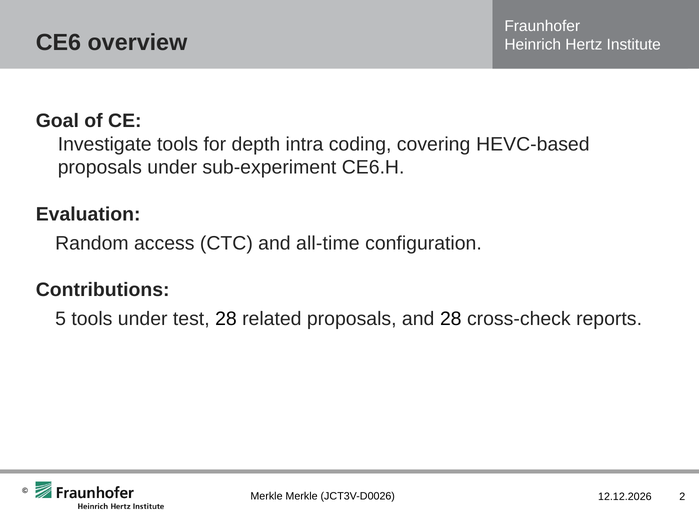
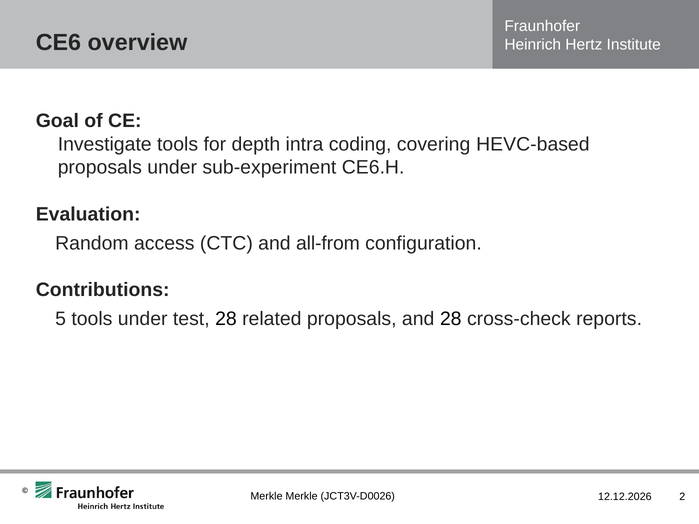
all-time: all-time -> all-from (328, 243)
